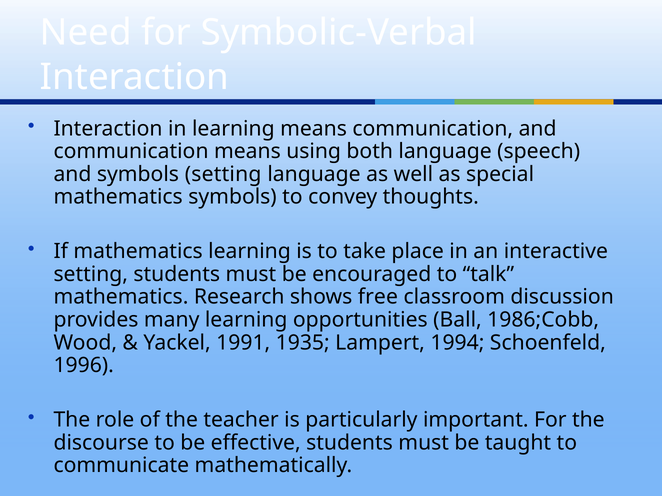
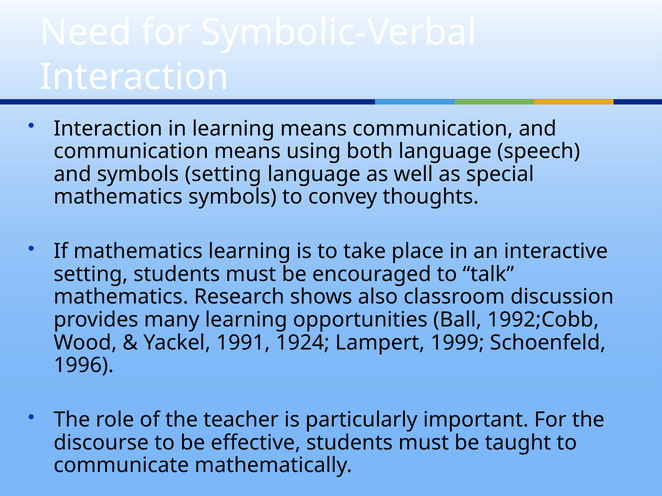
free: free -> also (378, 297)
1986;Cobb: 1986;Cobb -> 1992;Cobb (543, 320)
1935: 1935 -> 1924 (303, 343)
1994: 1994 -> 1999 (457, 343)
